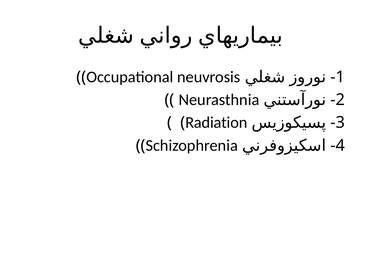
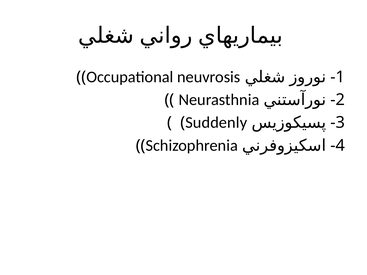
Radiation: Radiation -> Suddenly (216, 123)
